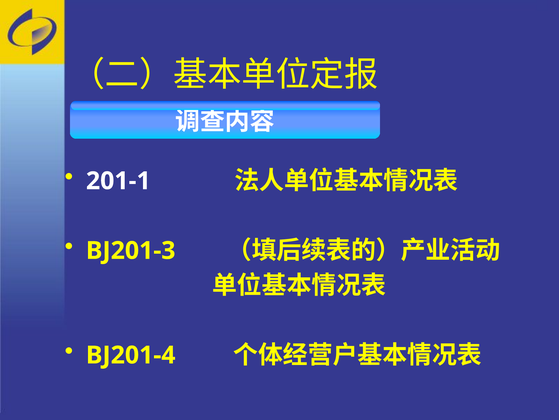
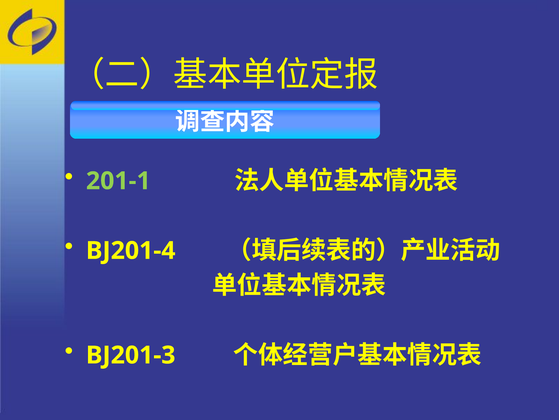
201-1 colour: white -> light green (118, 181)
BJ201-3: BJ201-3 -> BJ201-4 (131, 250)
BJ201-4: BJ201-4 -> BJ201-3 (131, 355)
